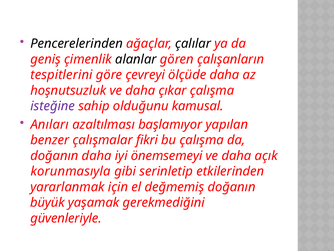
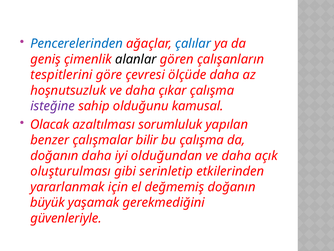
Pencerelerinden colour: black -> blue (77, 44)
çalılar colour: black -> blue (193, 44)
çevreyi: çevreyi -> çevresi (145, 75)
Anıları: Anıları -> Olacak (50, 124)
başlamıyor: başlamıyor -> sorumluluk (170, 124)
fikri: fikri -> bilir (147, 140)
önemsemeyi: önemsemeyi -> olduğundan (167, 155)
korunmasıyla: korunmasıyla -> oluşturulması (71, 171)
